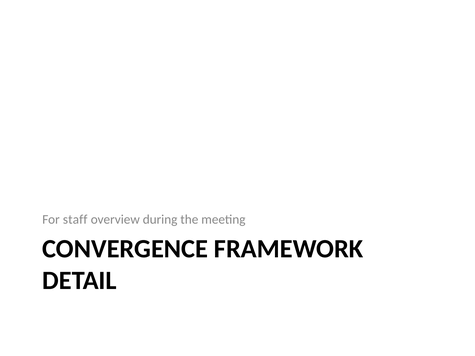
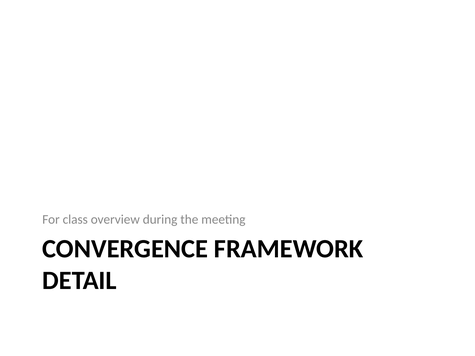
staff: staff -> class (75, 220)
